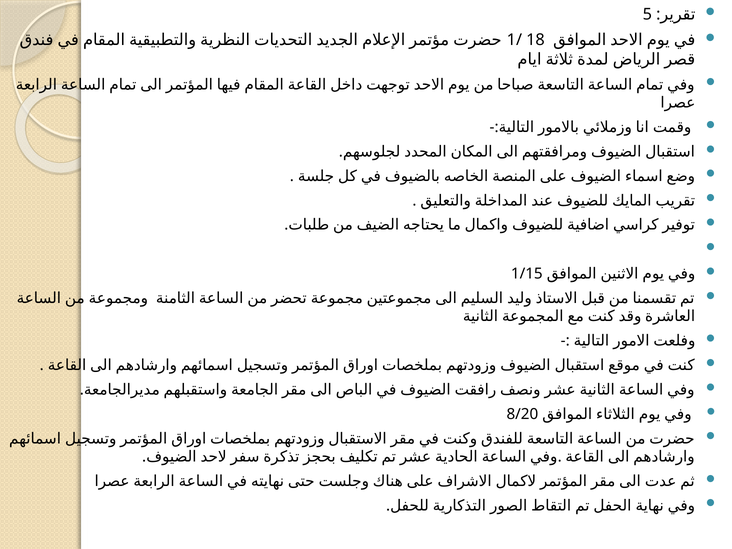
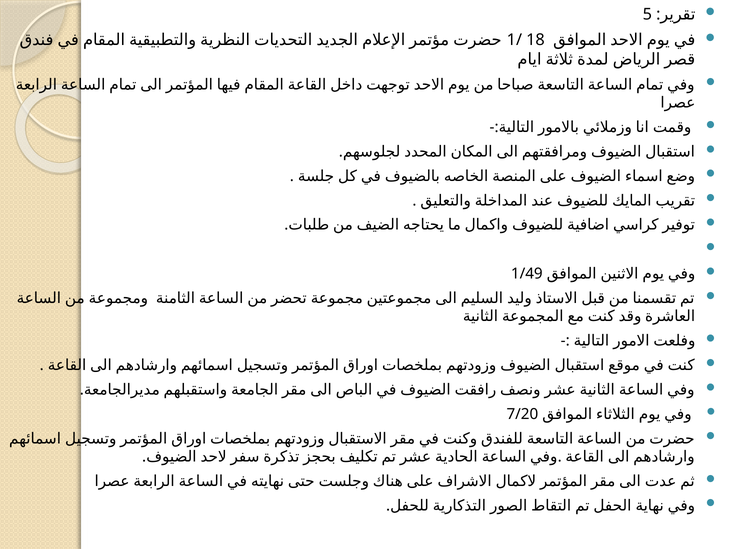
1/15: 1/15 -> 1/49 (527, 274)
8/20: 8/20 -> 7/20 (522, 414)
